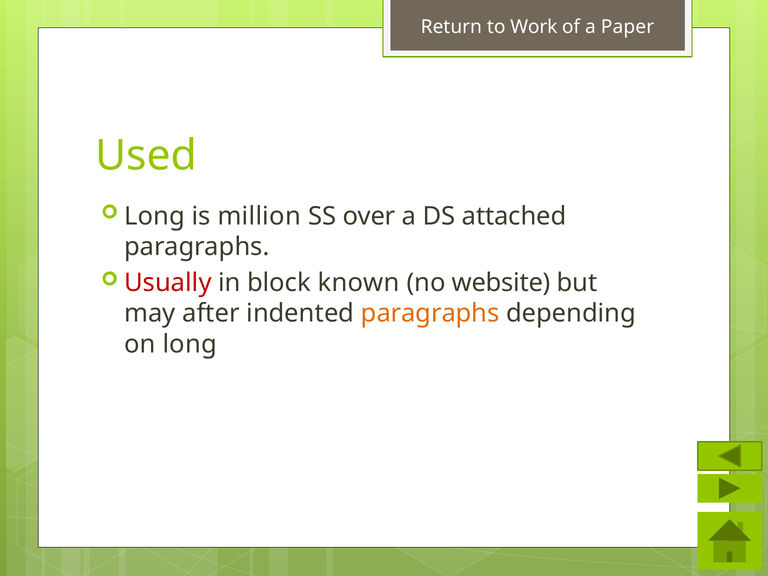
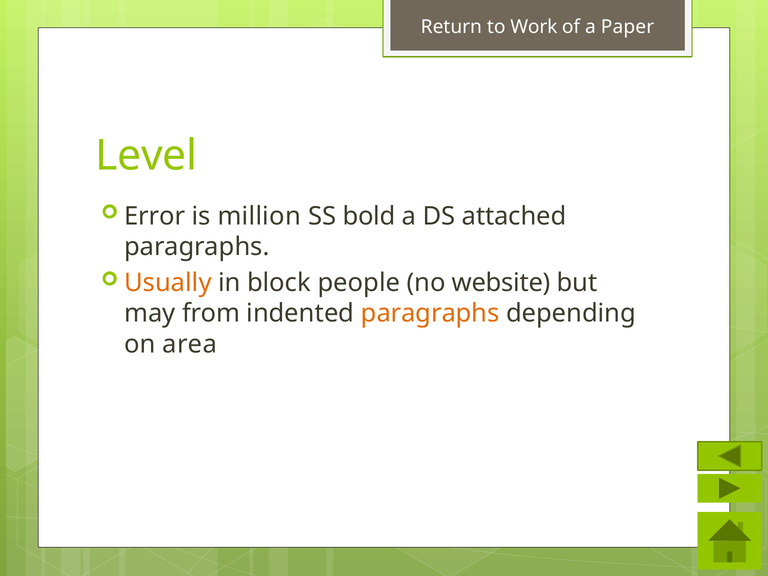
Used: Used -> Level (146, 156)
Long: Long -> Error (155, 216)
over: over -> bold (369, 216)
Usually colour: red -> orange (168, 283)
known: known -> people (359, 283)
after: after -> from (211, 313)
on long: long -> area (190, 344)
